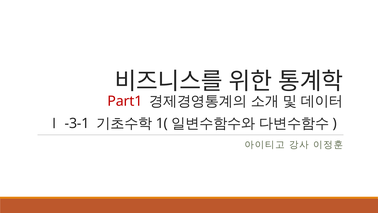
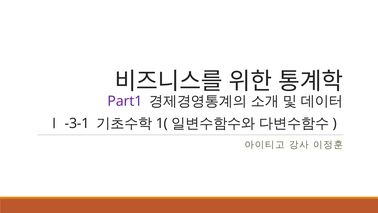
Part1 colour: red -> purple (125, 101)
